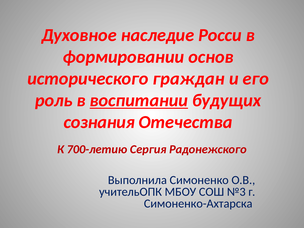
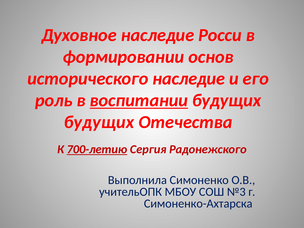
исторического граждан: граждан -> наследие (189, 79)
сознания: сознания -> будущих (99, 122)
700-летию underline: none -> present (97, 149)
